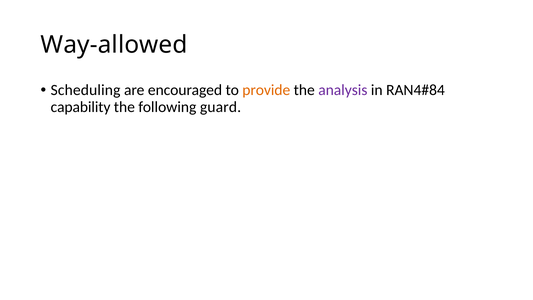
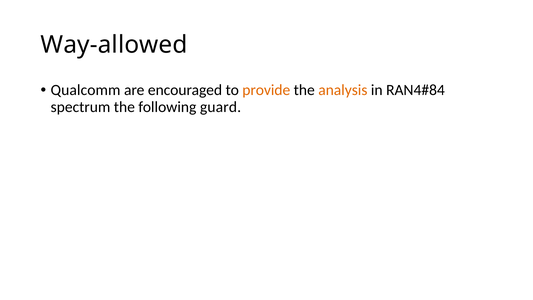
Scheduling: Scheduling -> Qualcomm (86, 90)
analysis colour: purple -> orange (343, 90)
capability: capability -> spectrum (80, 107)
